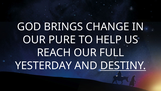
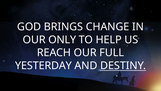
PURE: PURE -> ONLY (62, 40)
